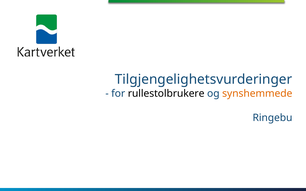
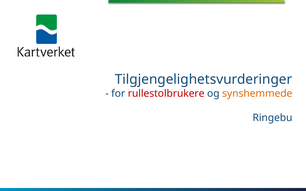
rullestolbrukere colour: black -> red (166, 94)
